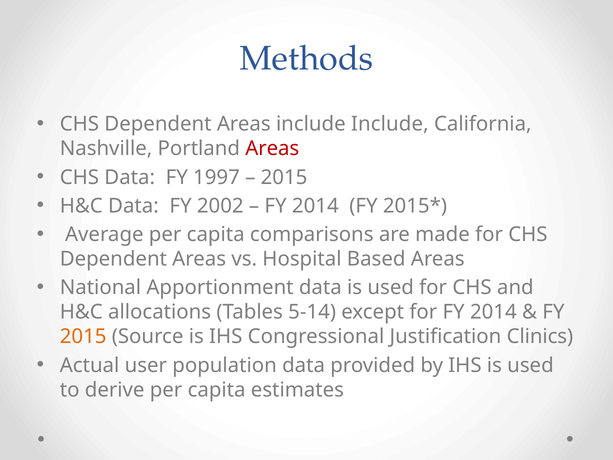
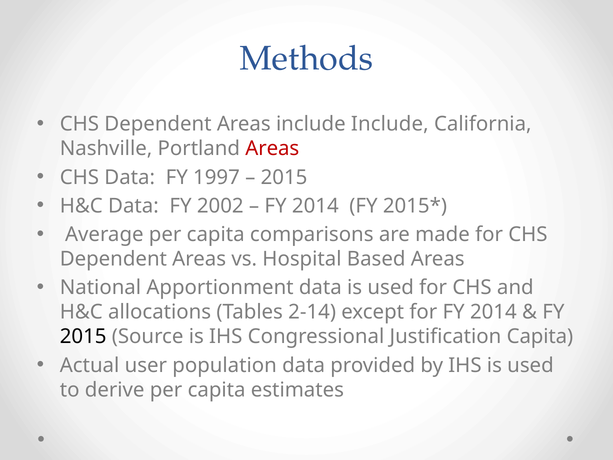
5-14: 5-14 -> 2-14 (312, 312)
2015 colour: orange -> black (83, 337)
Justification Clinics: Clinics -> Capita (540, 337)
